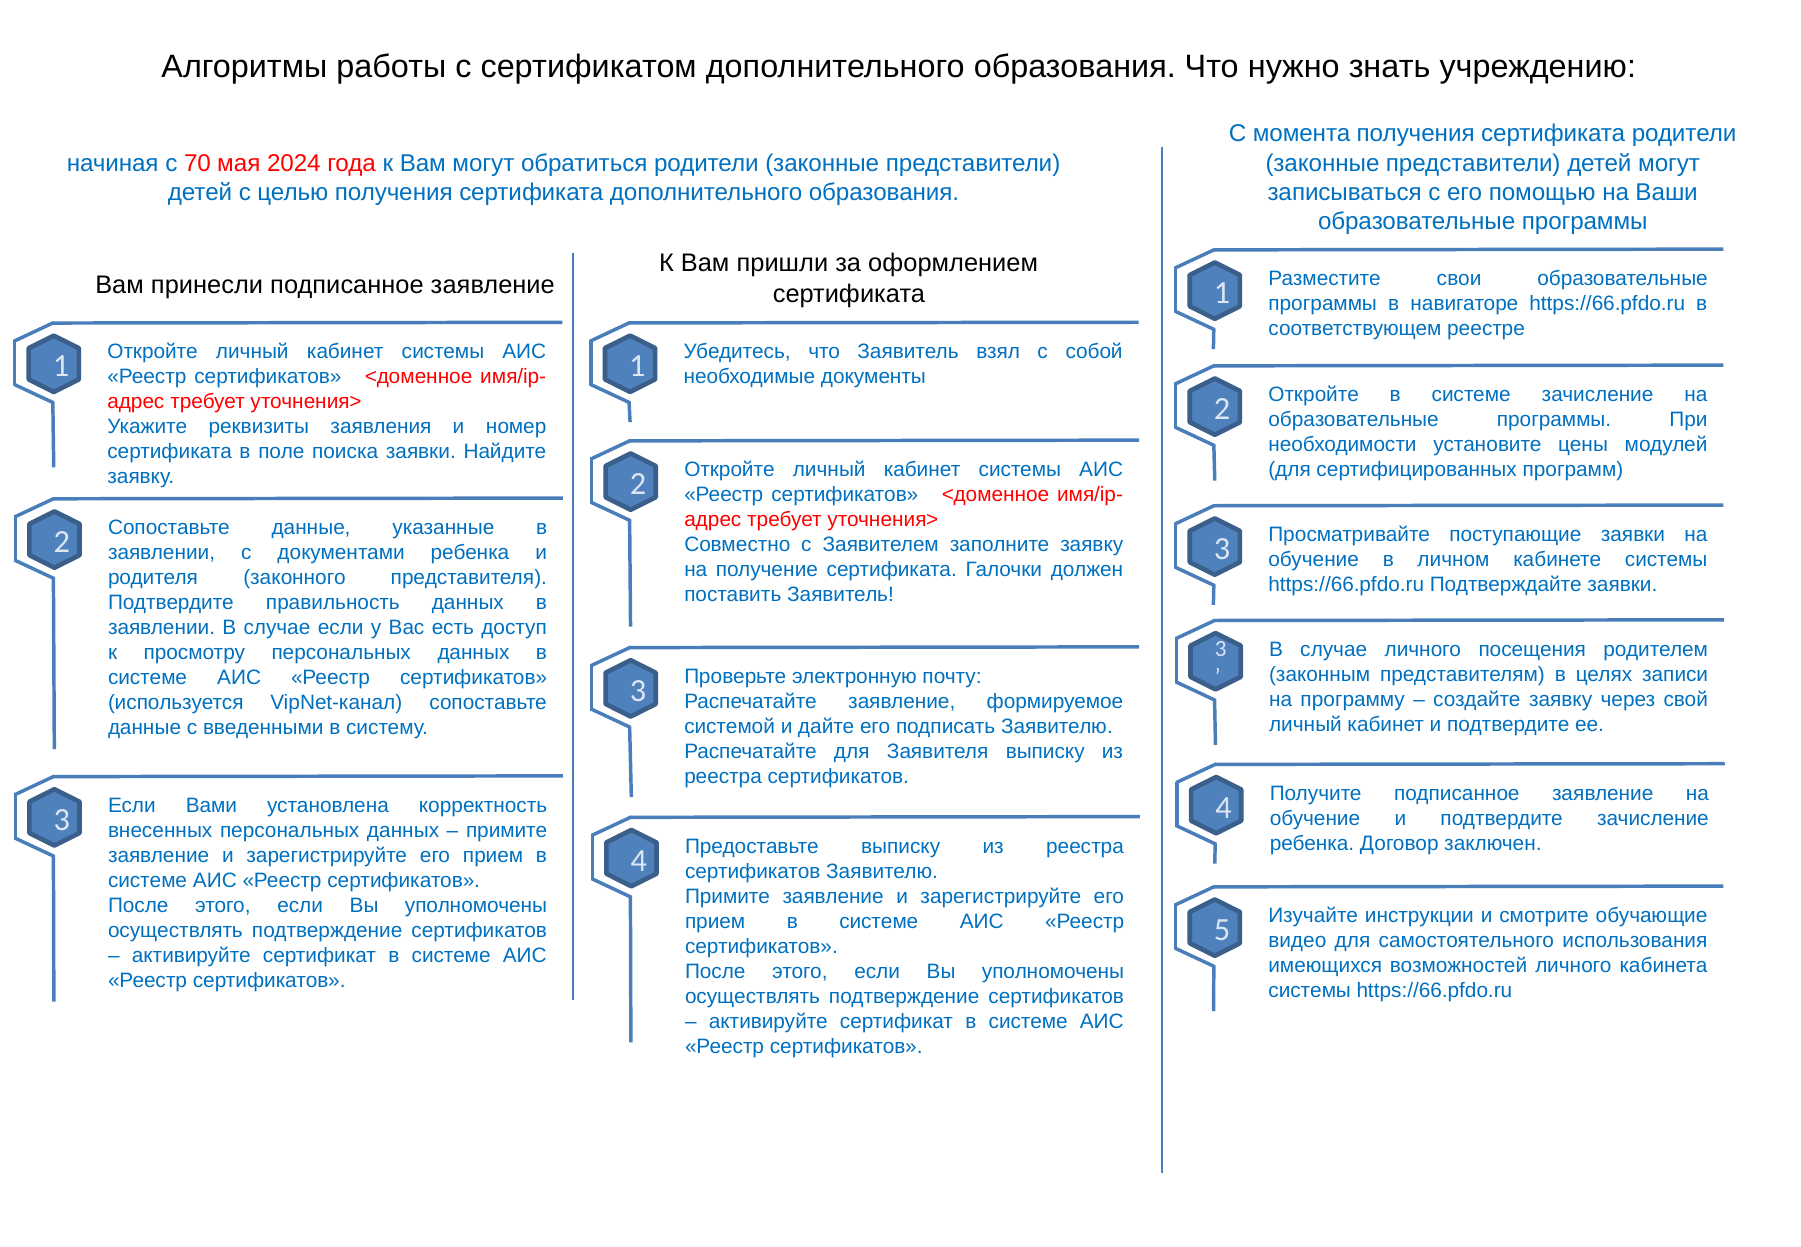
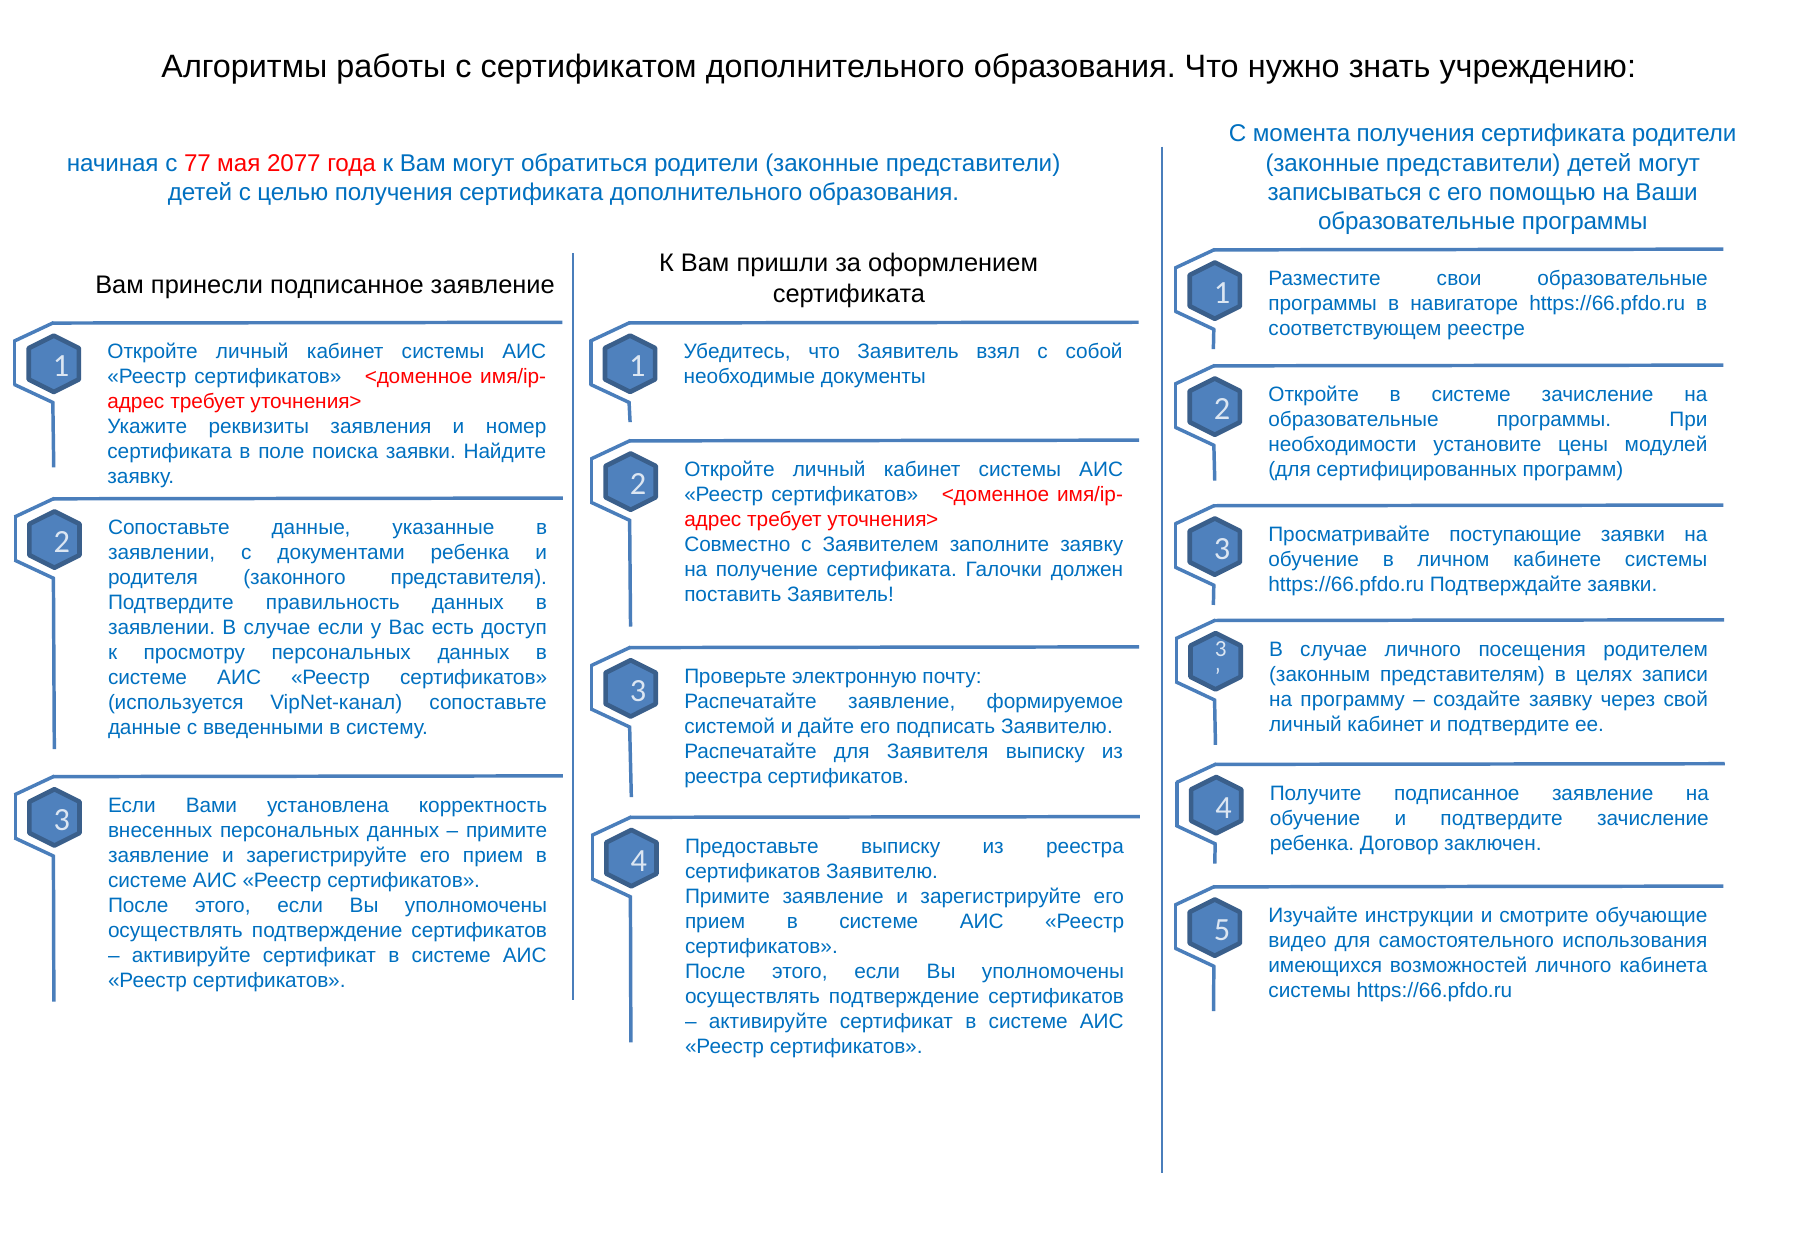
70: 70 -> 77 (197, 163)
2024: 2024 -> 2077 (294, 163)
